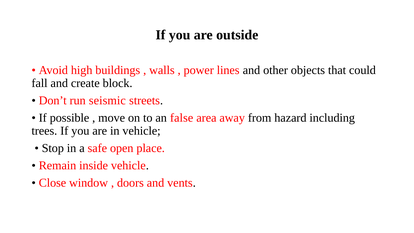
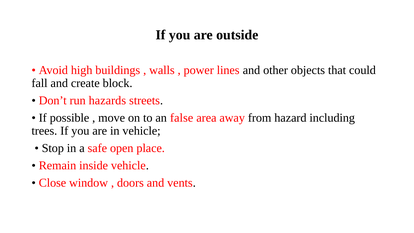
seismic: seismic -> hazards (107, 100)
